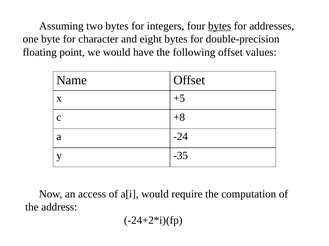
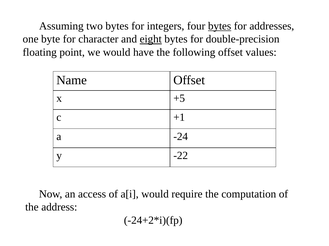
eight underline: none -> present (151, 39)
+8: +8 -> +1 (179, 118)
-35: -35 -> -22 (181, 156)
